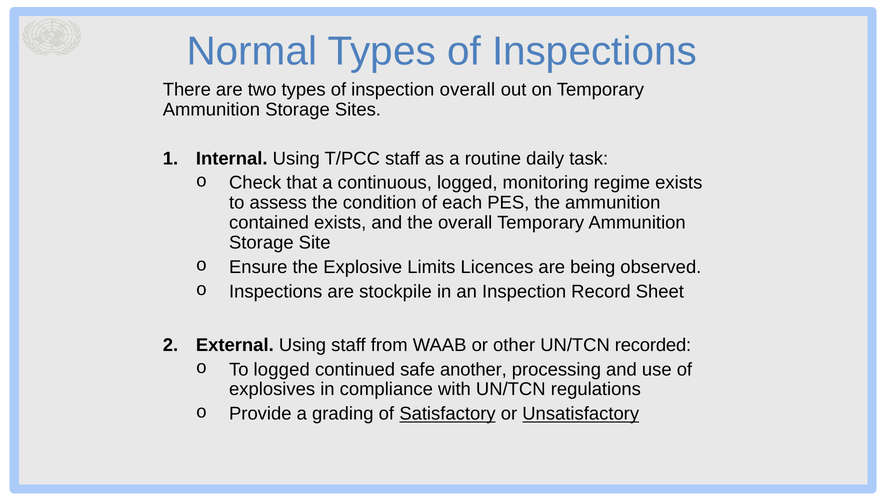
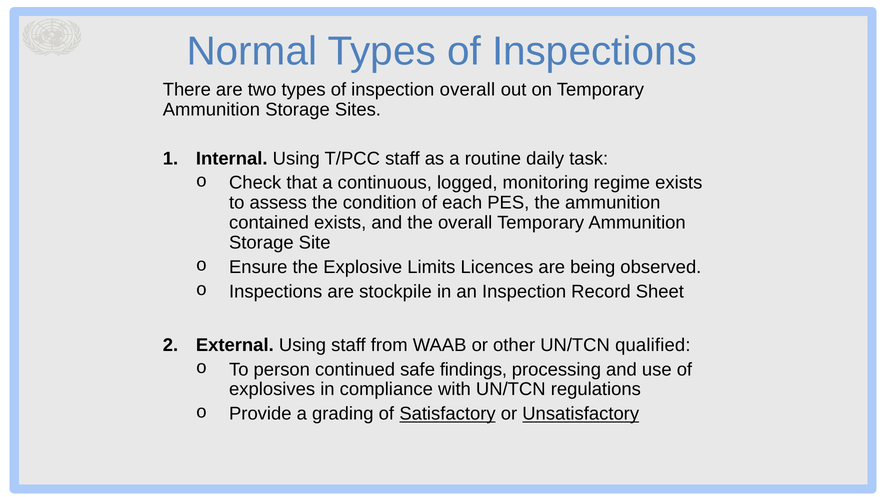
recorded: recorded -> qualified (653, 345)
To logged: logged -> person (282, 370)
another: another -> findings (473, 370)
